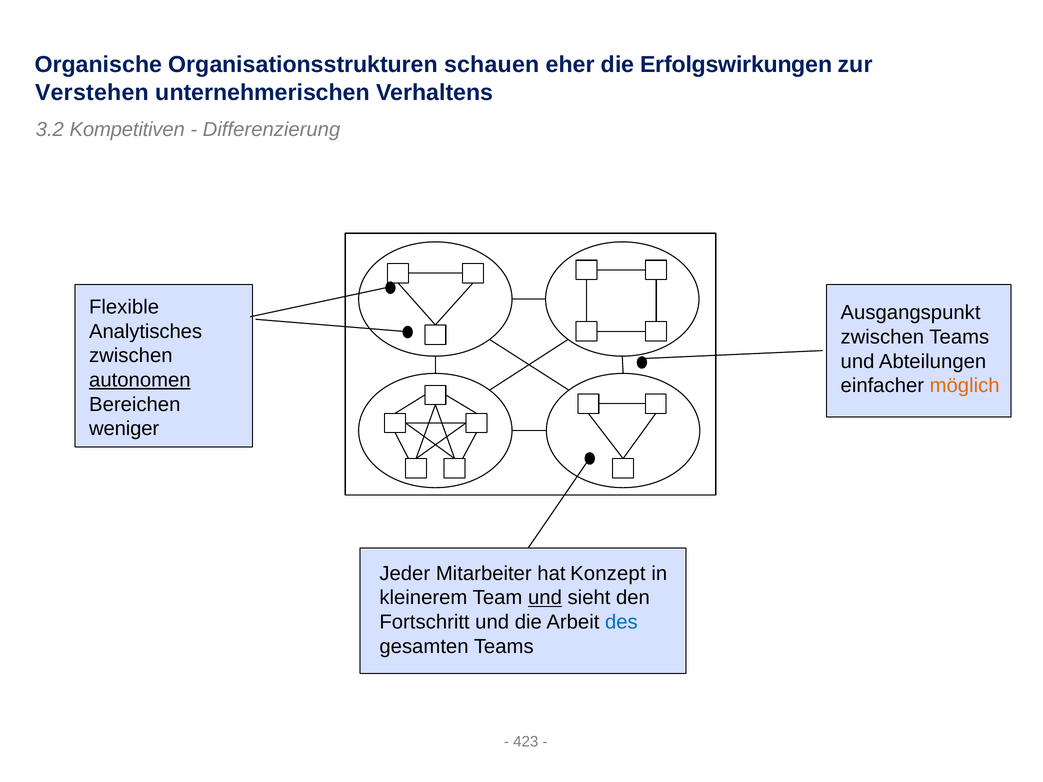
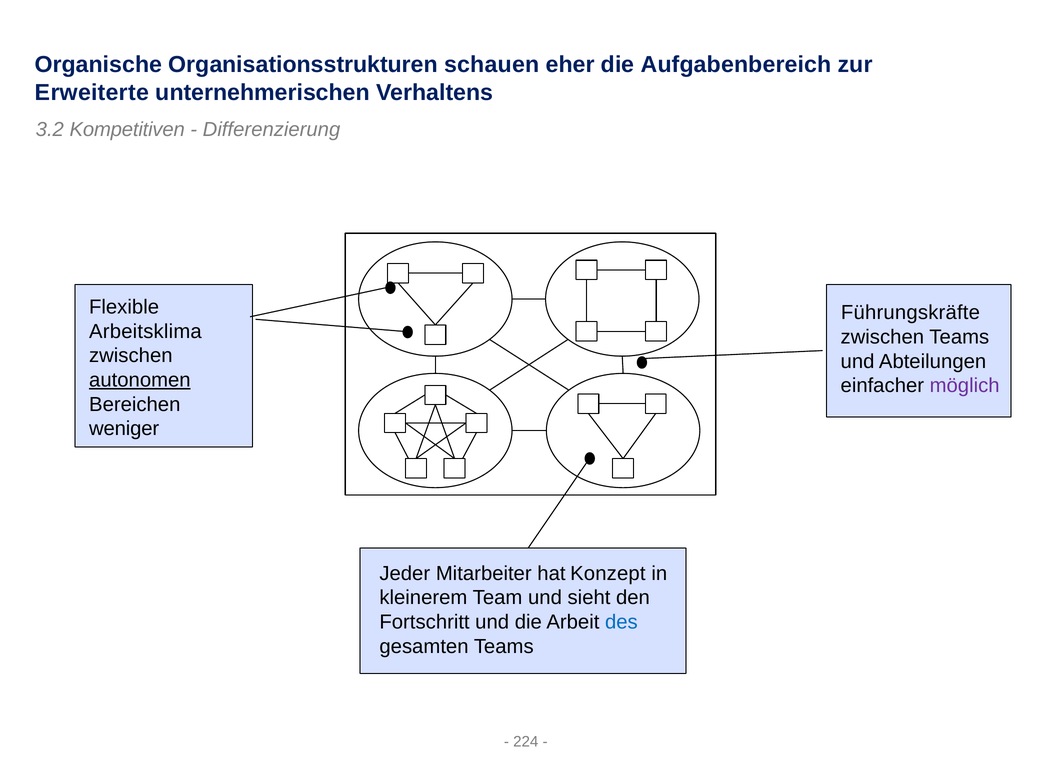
Erfolgswirkungen: Erfolgswirkungen -> Aufgabenbereich (736, 65)
Verstehen: Verstehen -> Erweiterte (92, 93)
Ausgangspunkt: Ausgangspunkt -> Führungskräfte (910, 313)
Analytisches: Analytisches -> Arbeitsklima (145, 331)
möglich colour: orange -> purple (965, 386)
und underline: present -> none (545, 598)
423: 423 -> 224 (526, 742)
